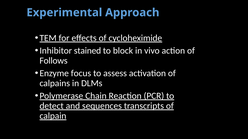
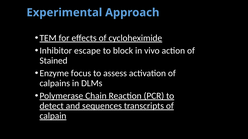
stained: stained -> escape (87, 51)
Follows: Follows -> Stained (54, 61)
